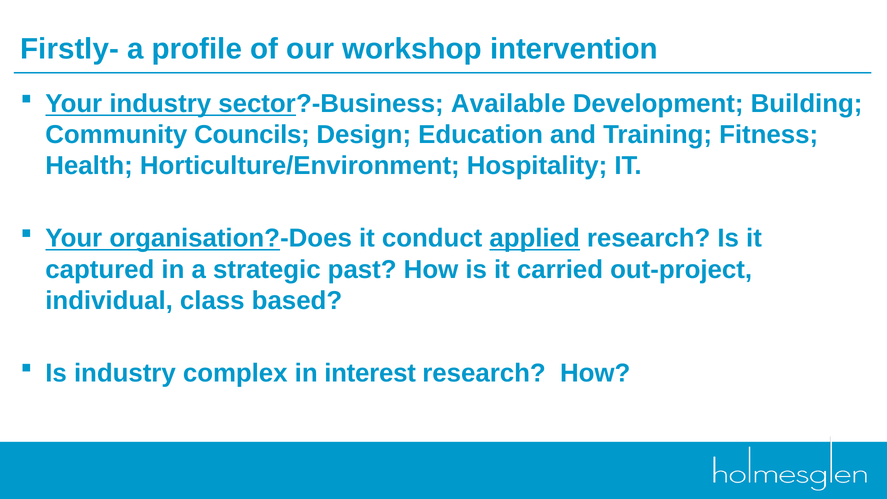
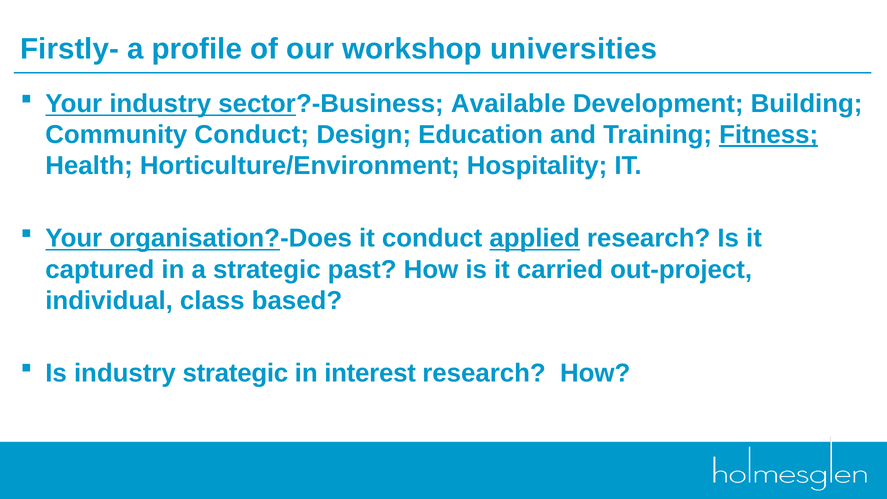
intervention: intervention -> universities (574, 49)
Community Councils: Councils -> Conduct (252, 135)
Fitness underline: none -> present (769, 135)
industry complex: complex -> strategic (235, 373)
